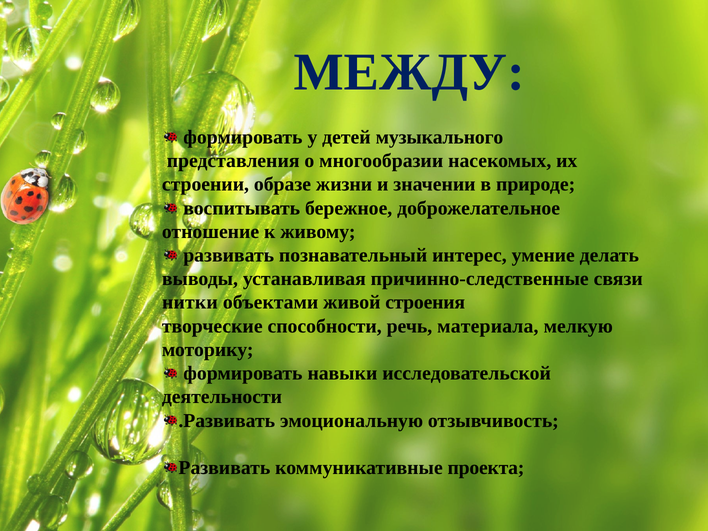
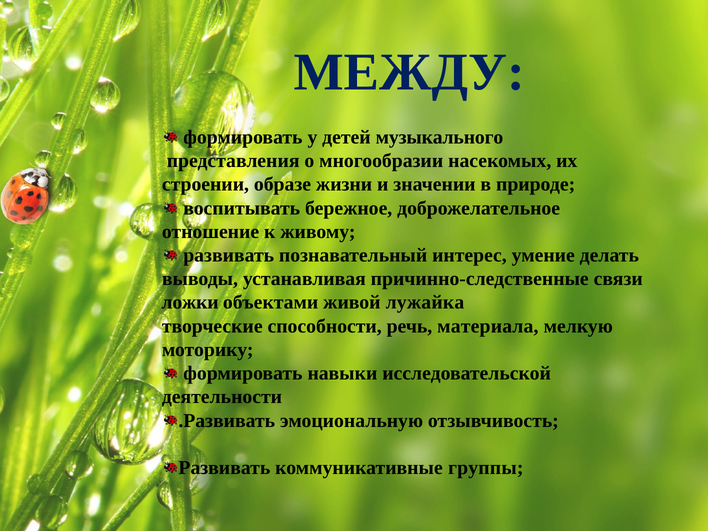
нитки: нитки -> ложки (190, 302)
строения: строения -> лужайка (425, 302)
проекта: проекта -> группы (486, 468)
